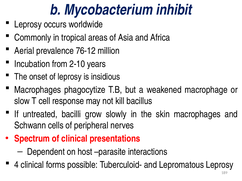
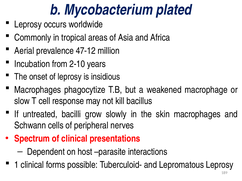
inhibit: inhibit -> plated (174, 10)
76-12: 76-12 -> 47-12 (86, 51)
4: 4 -> 1 (17, 165)
